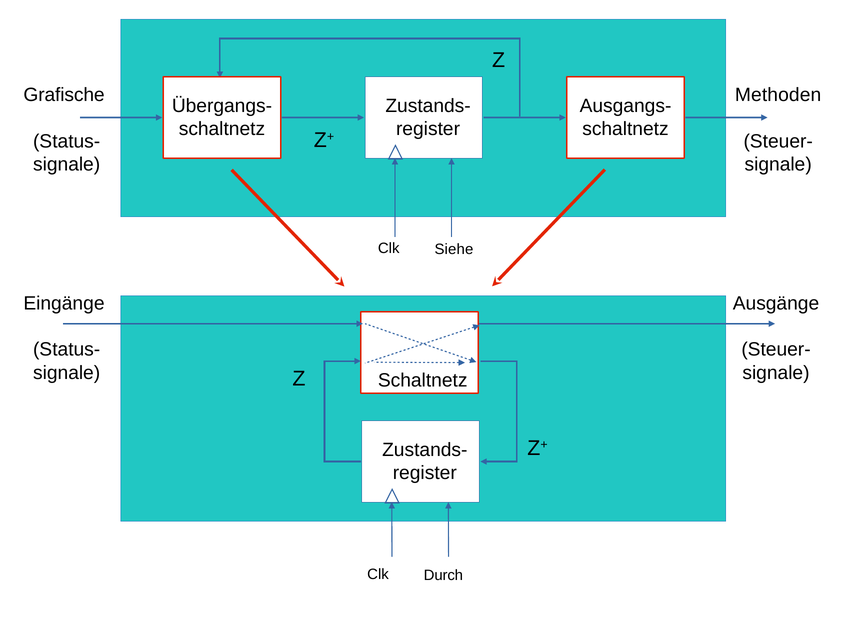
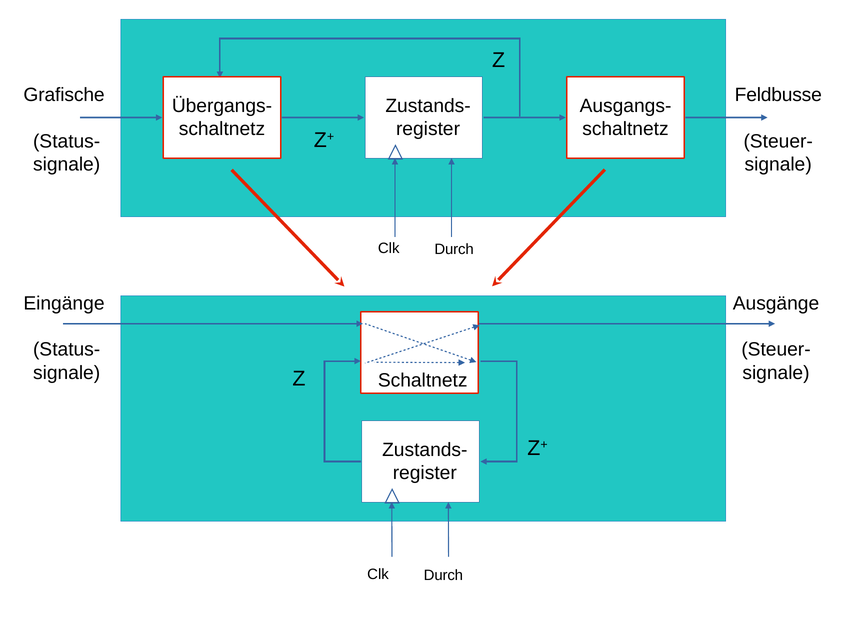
Methoden: Methoden -> Feldbusse (778, 95)
Siehe: Siehe -> Durch (454, 249)
